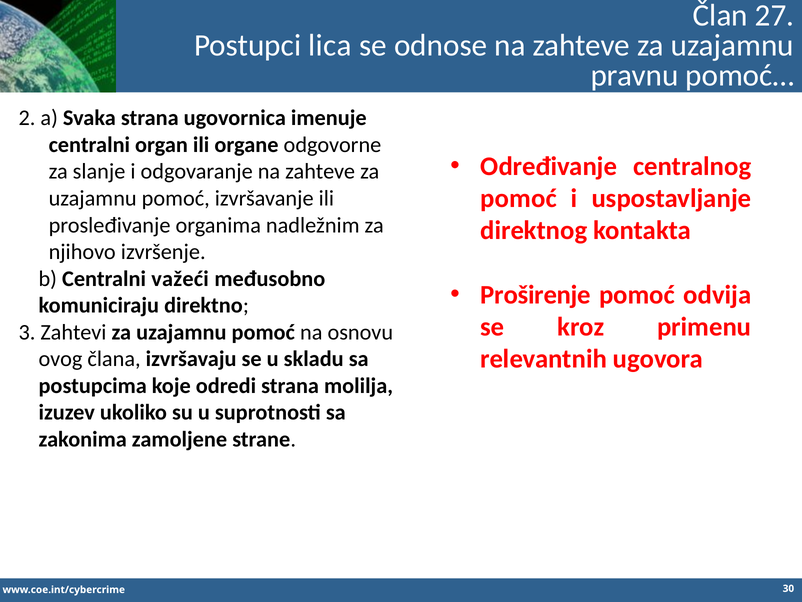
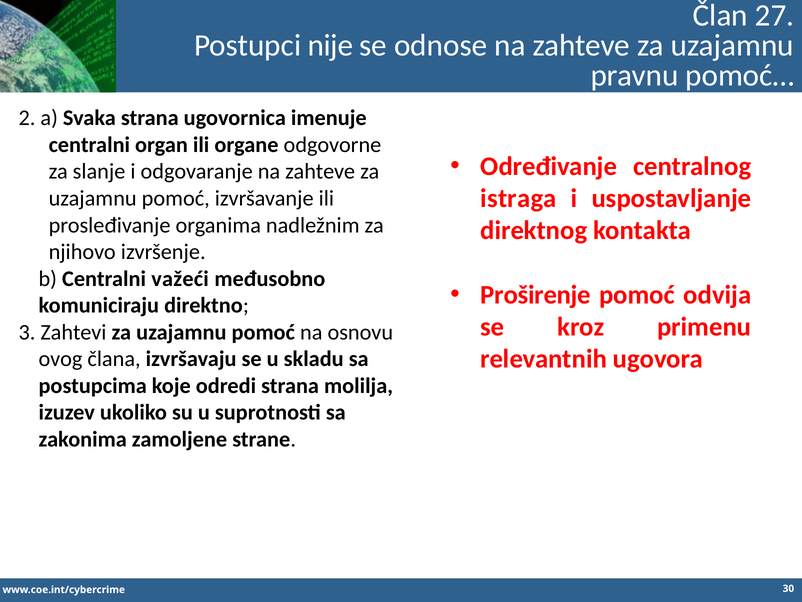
lica: lica -> nije (330, 45)
pomoć: pomoć -> istraga (519, 198)
